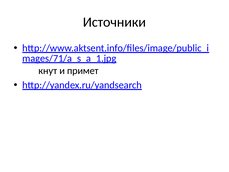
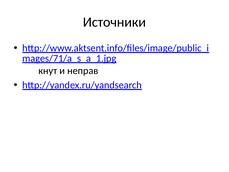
примет: примет -> неправ (83, 71)
